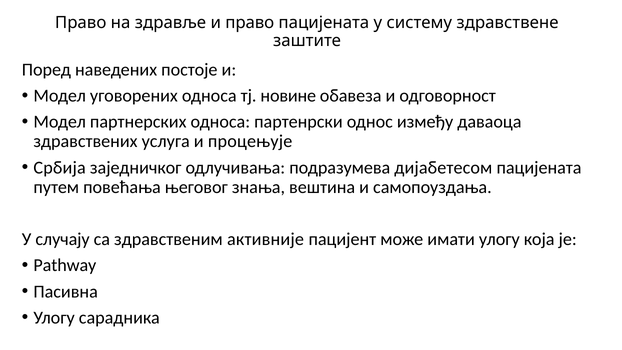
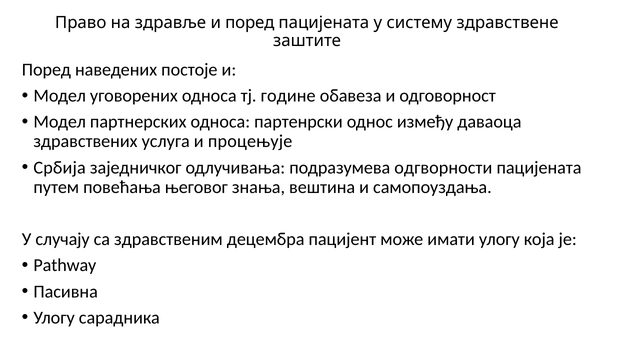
и право: право -> поред (250, 23)
новине: новине -> године (288, 96)
дијабетесом: дијабетесом -> одгворности (443, 168)
активније: активније -> децембра (266, 239)
